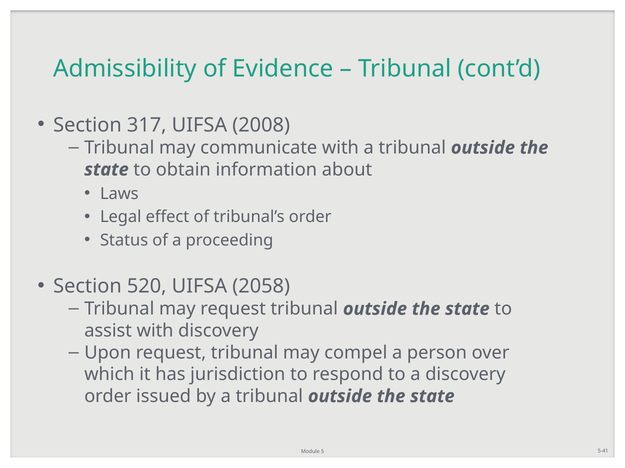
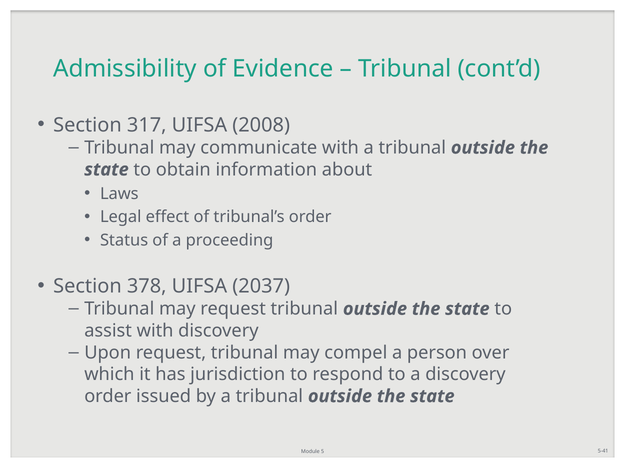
520: 520 -> 378 (147, 287)
2058: 2058 -> 2037 (261, 287)
